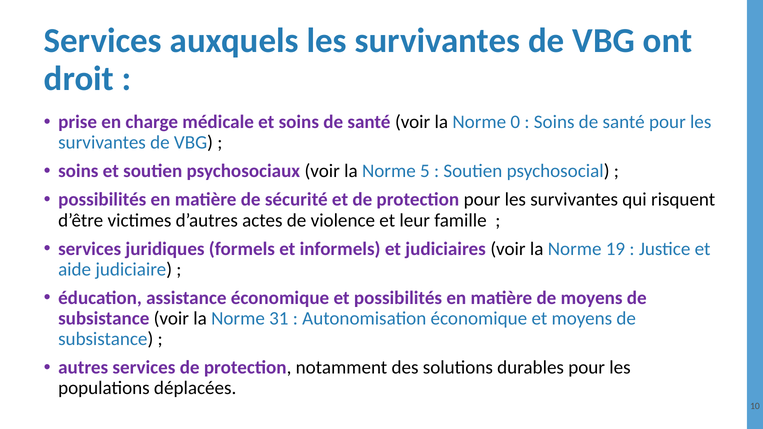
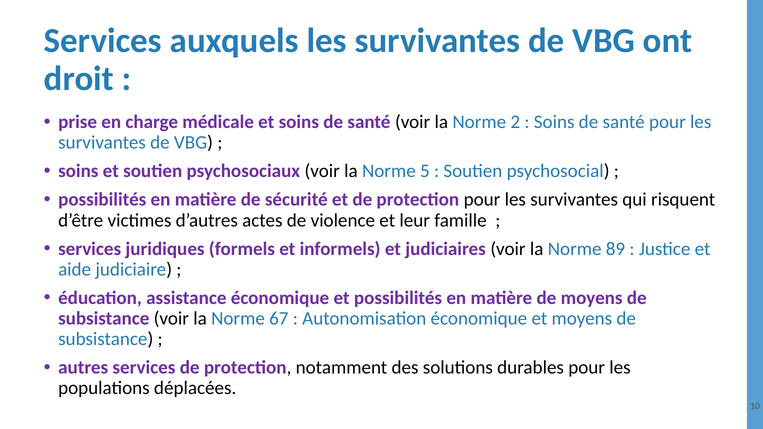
0: 0 -> 2 (515, 122)
19: 19 -> 89 (615, 249)
31: 31 -> 67 (279, 319)
